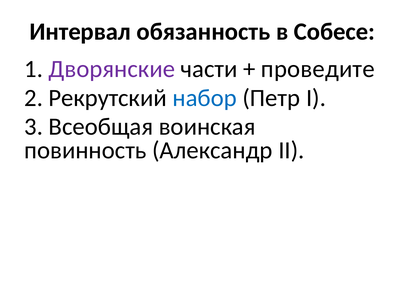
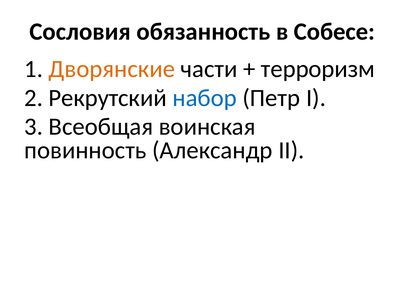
Интервал: Интервал -> Сословия (80, 32)
Дворянские colour: purple -> orange (112, 69)
проведите: проведите -> терроризм (318, 69)
